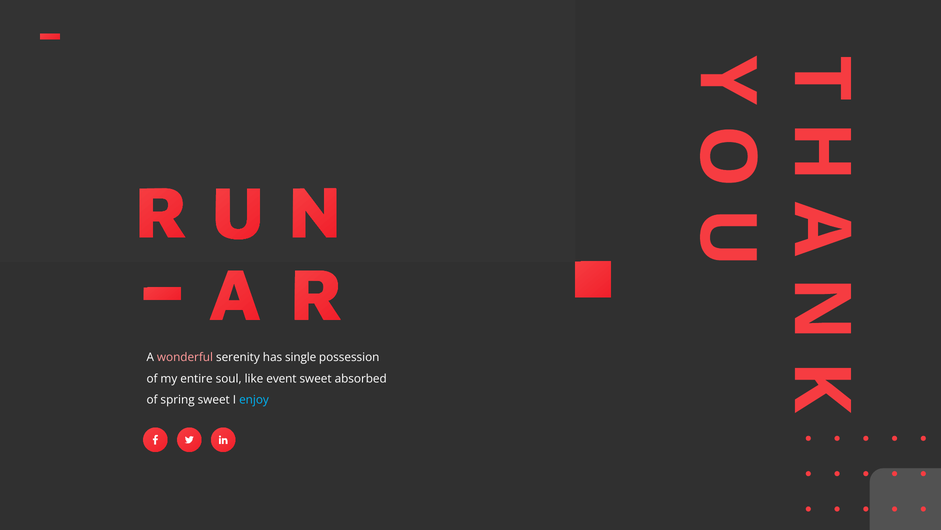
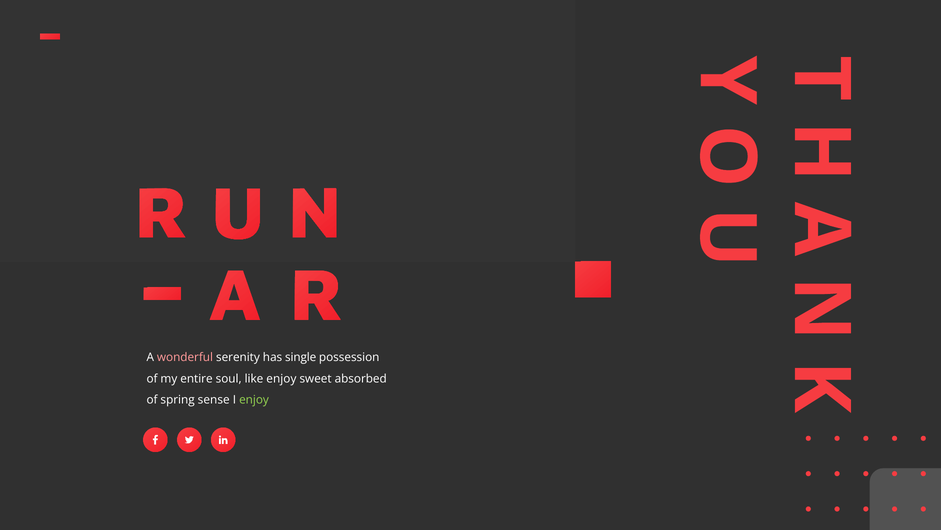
like event: event -> enjoy (281, 378)
spring sweet: sweet -> sense (214, 399)
enjoy colour: light blue -> light green (254, 399)
